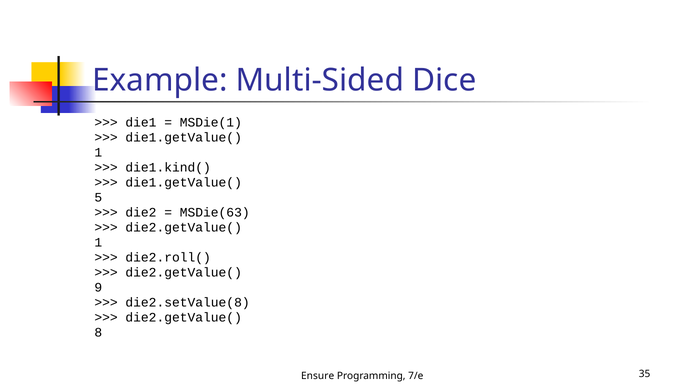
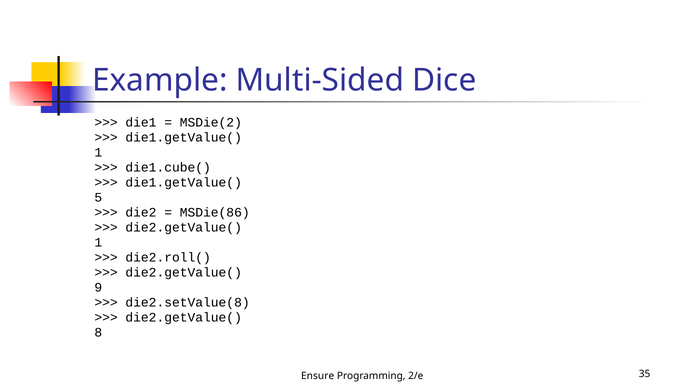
MSDie(1: MSDie(1 -> MSDie(2 (211, 122)
die1.kind(: die1.kind( -> die1.cube( (168, 168)
MSDie(63: MSDie(63 -> MSDie(86 (215, 213)
7/e: 7/e -> 2/e (416, 376)
